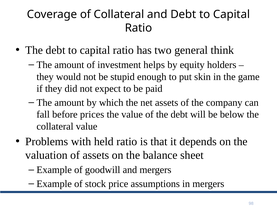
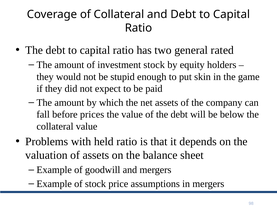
think: think -> rated (222, 50)
investment helps: helps -> stock (154, 65)
